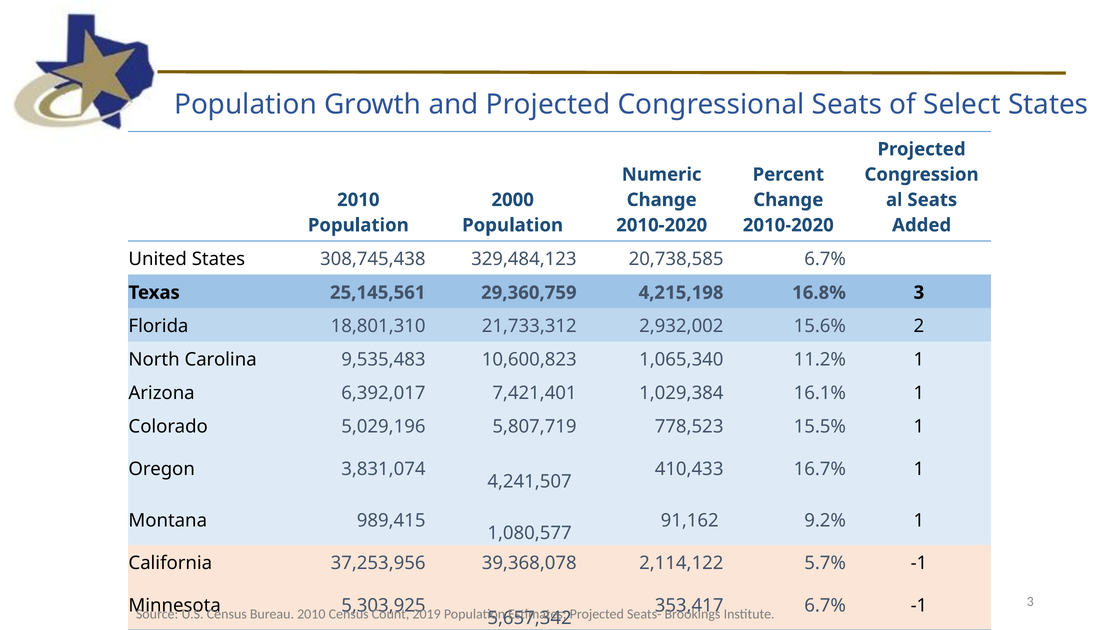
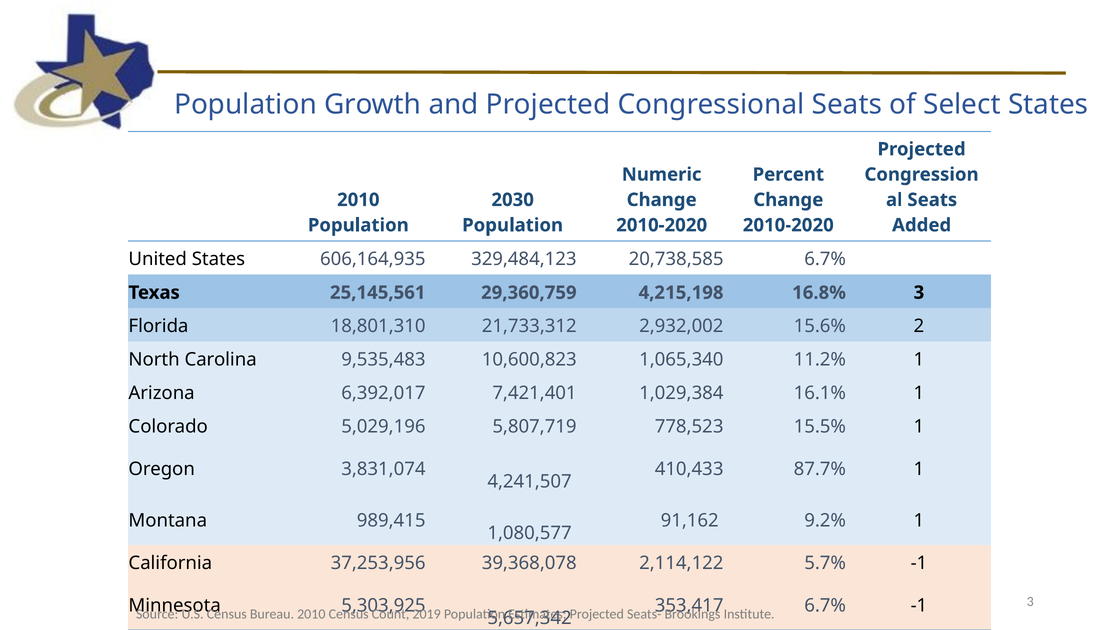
2000: 2000 -> 2030 (513, 200)
308,745,438: 308,745,438 -> 606,164,935 (373, 259)
16.7%: 16.7% -> 87.7% (820, 469)
